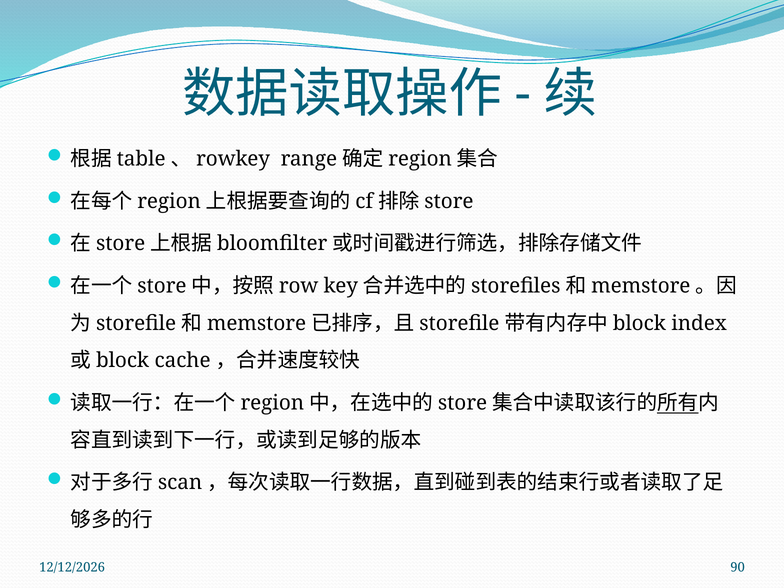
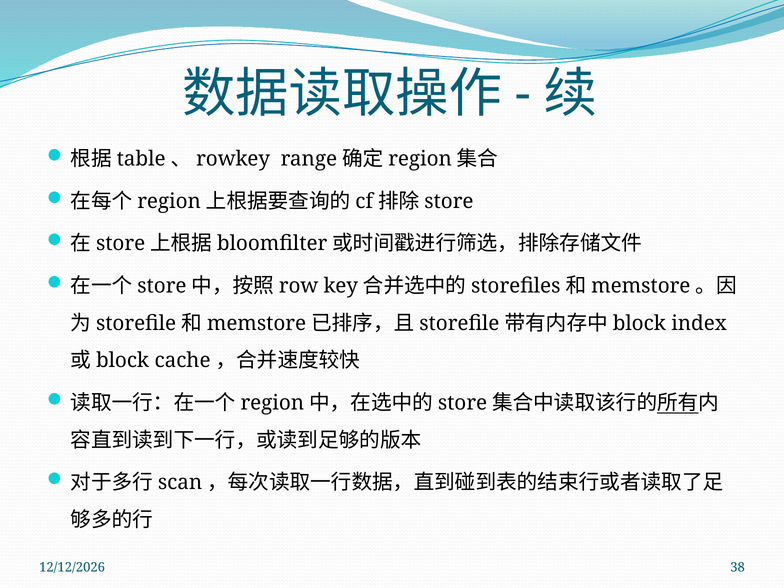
90: 90 -> 38 (738, 567)
